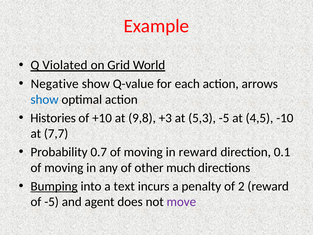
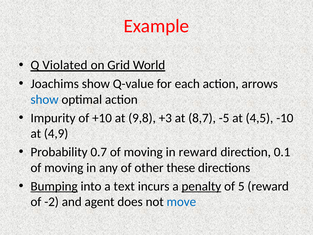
Negative: Negative -> Joachims (55, 84)
Histories: Histories -> Impurity (53, 118)
5,3: 5,3 -> 8,7 (202, 118)
7,7: 7,7 -> 4,9 (56, 134)
much: much -> these (181, 168)
penalty underline: none -> present (201, 186)
2: 2 -> 5 (241, 186)
of -5: -5 -> -2 (52, 202)
move colour: purple -> blue (181, 202)
